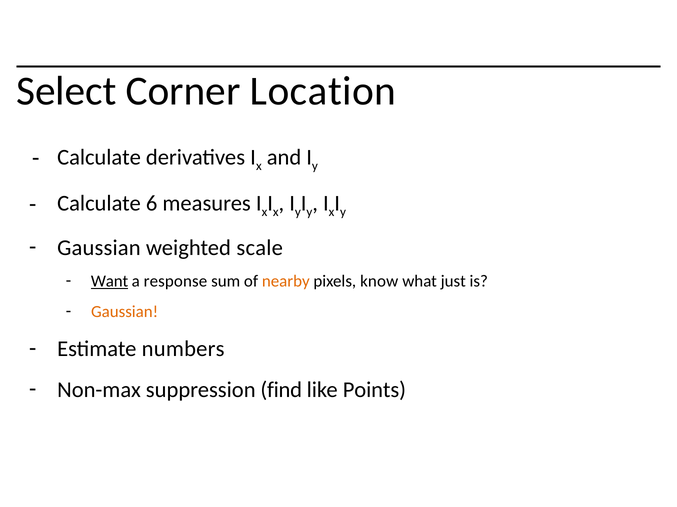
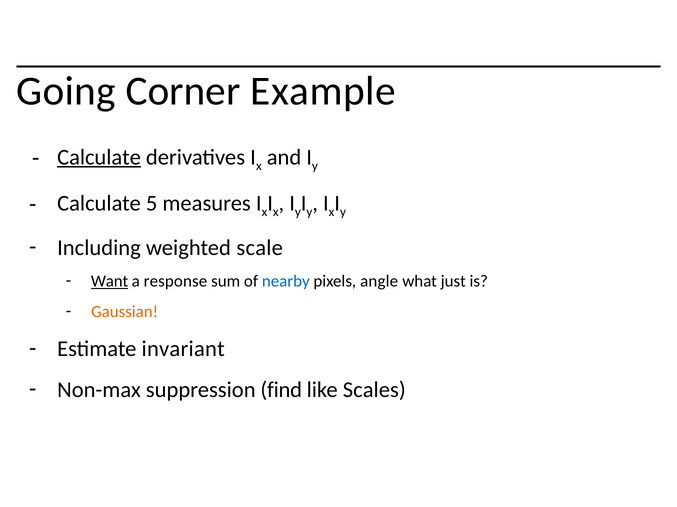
Select: Select -> Going (66, 91)
Location: Location -> Example (323, 91)
Calculate underline: none -> present (99, 157)
6: 6 -> 5 (152, 204)
Gaussian: Gaussian -> Including (99, 248)
nearby colour: orange -> blue (286, 281)
know: know -> angle (379, 281)
numbers: numbers -> invariant (183, 350)
Points: Points -> Scales (374, 390)
